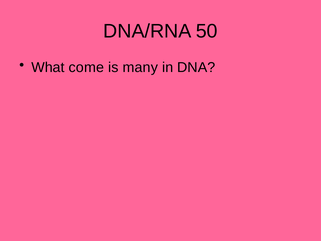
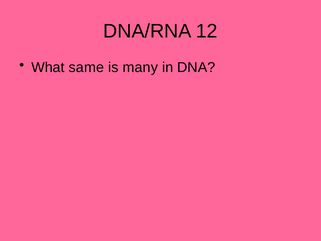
50: 50 -> 12 (207, 31)
come: come -> same (86, 67)
